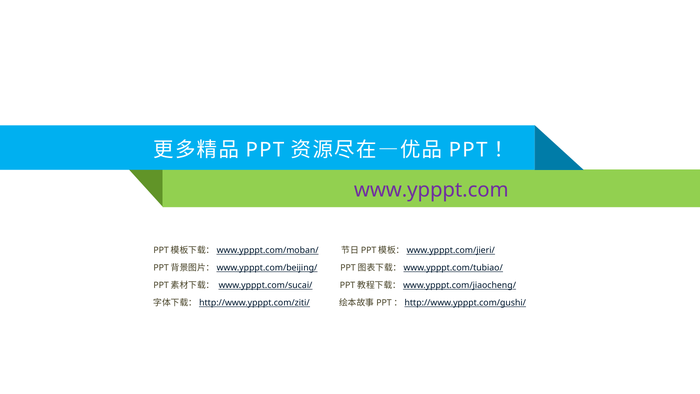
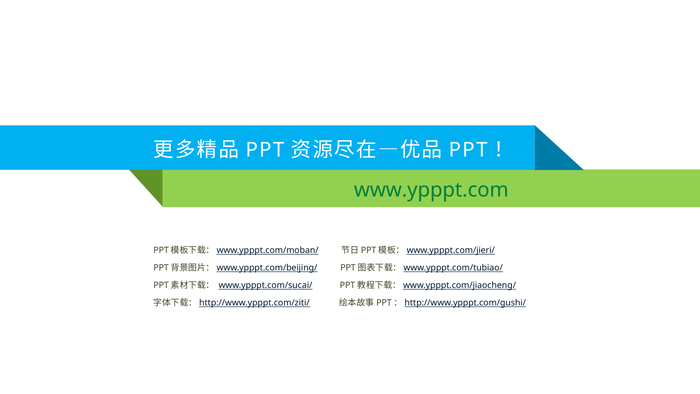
www.ypppt.com colour: purple -> green (431, 190)
